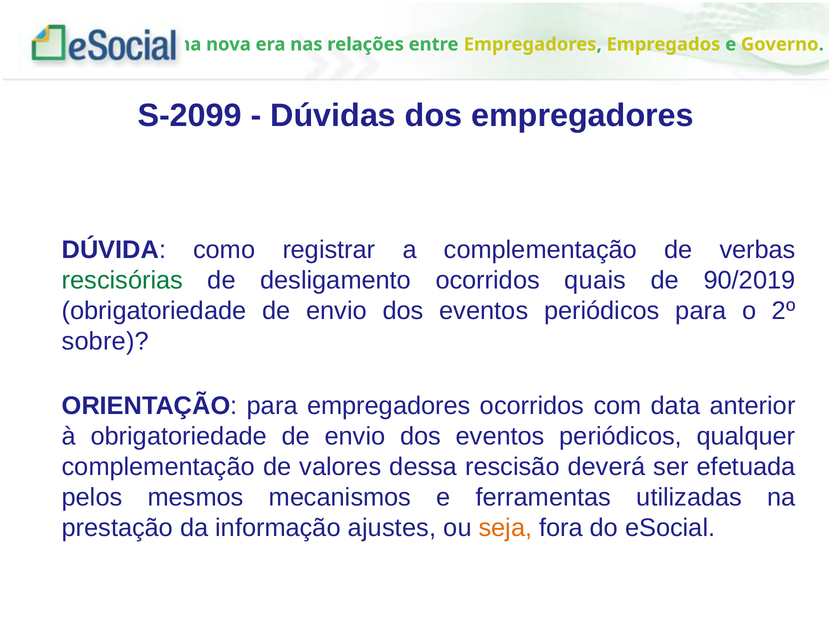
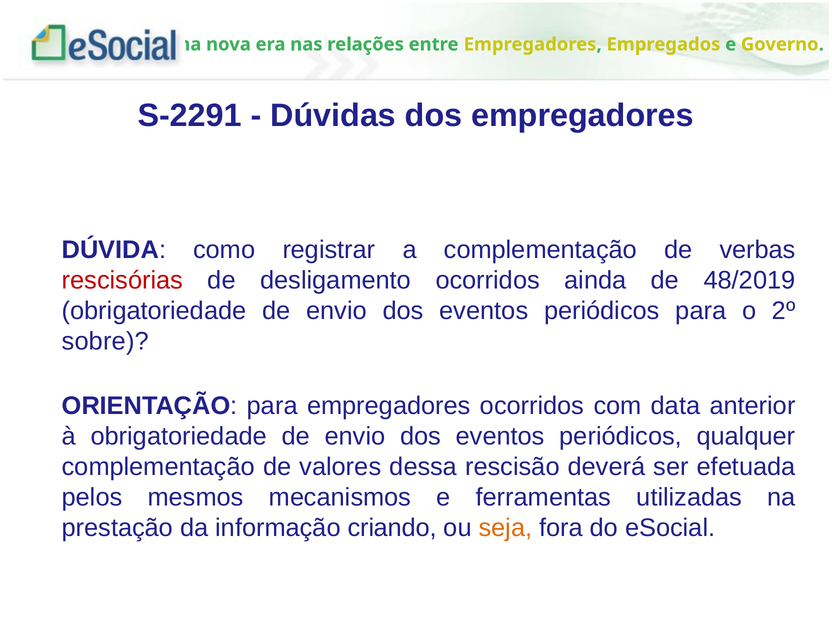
S-2099: S-2099 -> S-2291 (190, 116)
rescisórias colour: green -> red (122, 280)
quais: quais -> ainda (595, 280)
90/2019: 90/2019 -> 48/2019 (750, 280)
ajustes: ajustes -> criando (392, 528)
